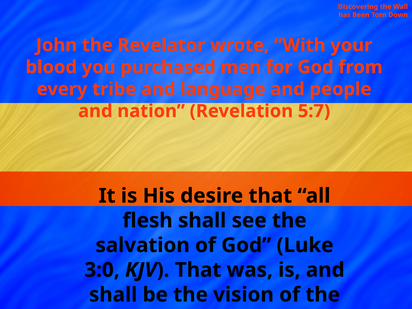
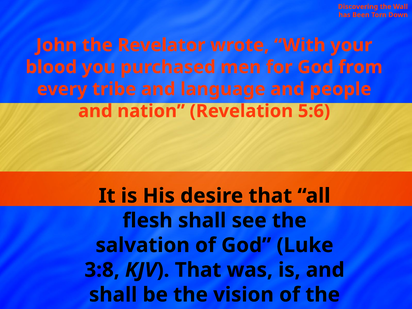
5:7: 5:7 -> 5:6 (314, 111)
3:0: 3:0 -> 3:8 (102, 270)
